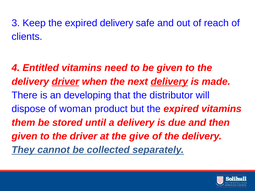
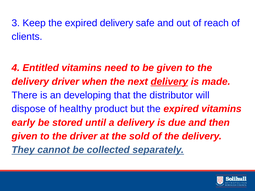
driver underline: present -> none (65, 82)
woman: woman -> healthy (76, 109)
them: them -> early (23, 123)
give: give -> sold (139, 136)
